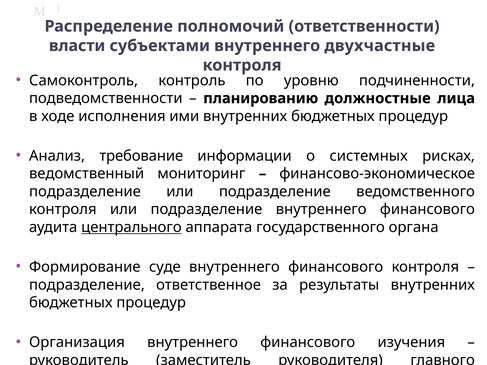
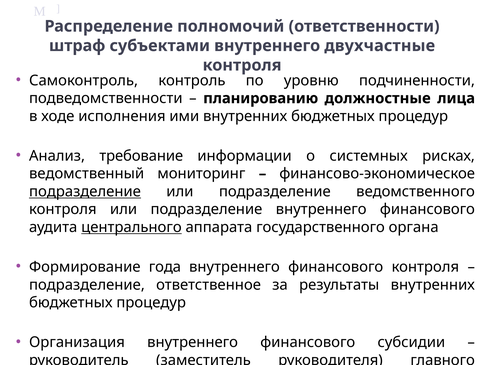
власти: власти -> штраф (77, 46)
подразделение underline: none -> present (85, 192)
суде: суде -> года (165, 267)
изучения: изучения -> субсидии (411, 343)
